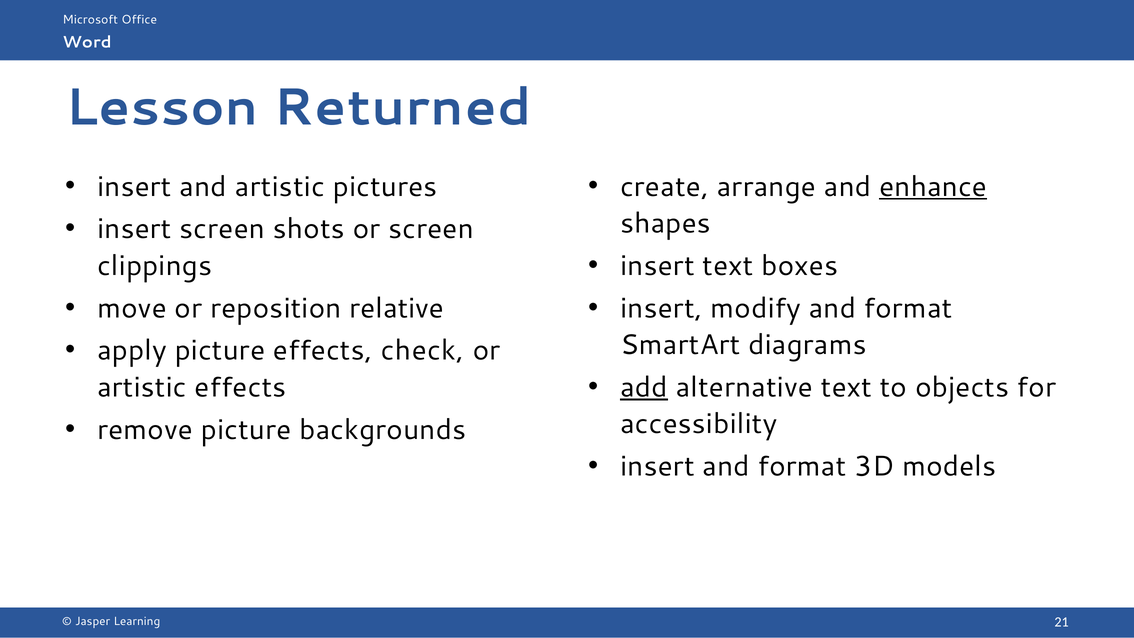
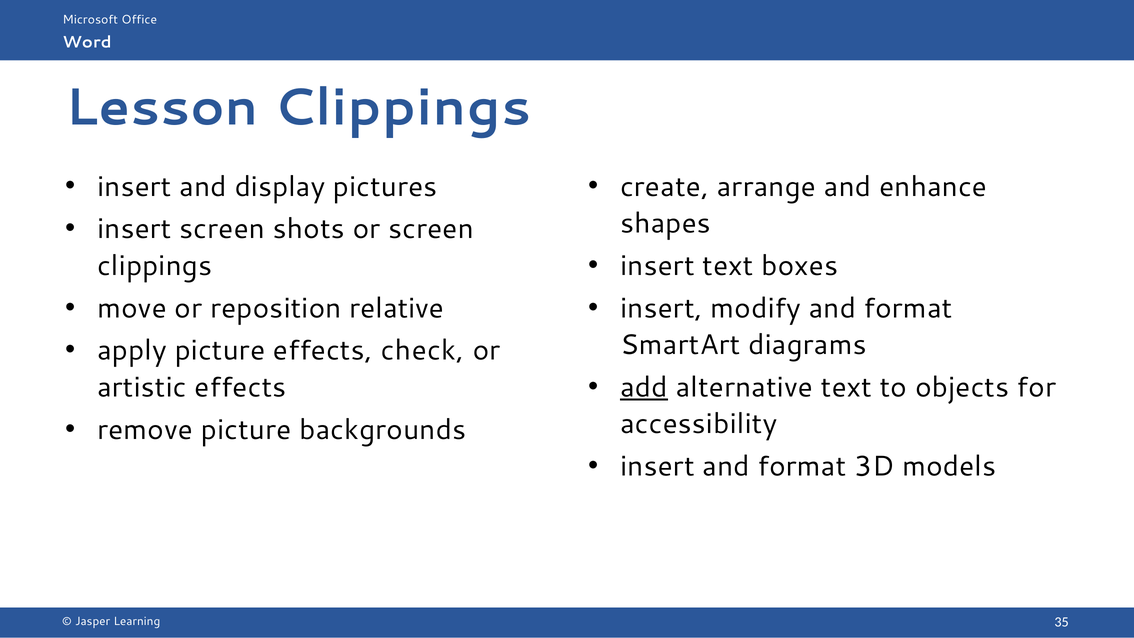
Lesson Returned: Returned -> Clippings (402, 107)
and artistic: artistic -> display (280, 187)
enhance underline: present -> none (933, 187)
21: 21 -> 35 (1062, 622)
